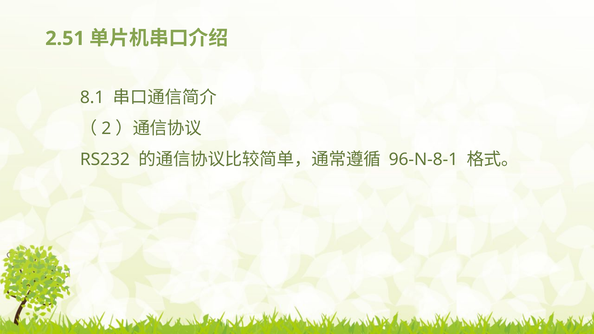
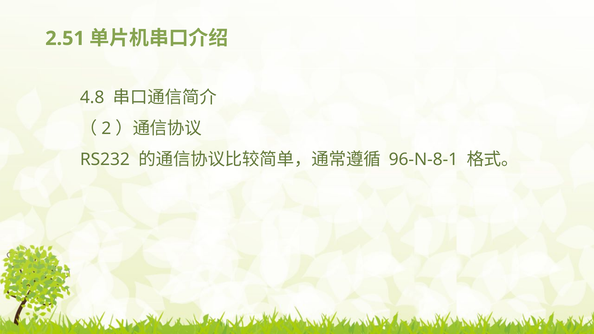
8.1: 8.1 -> 4.8 (92, 97)
